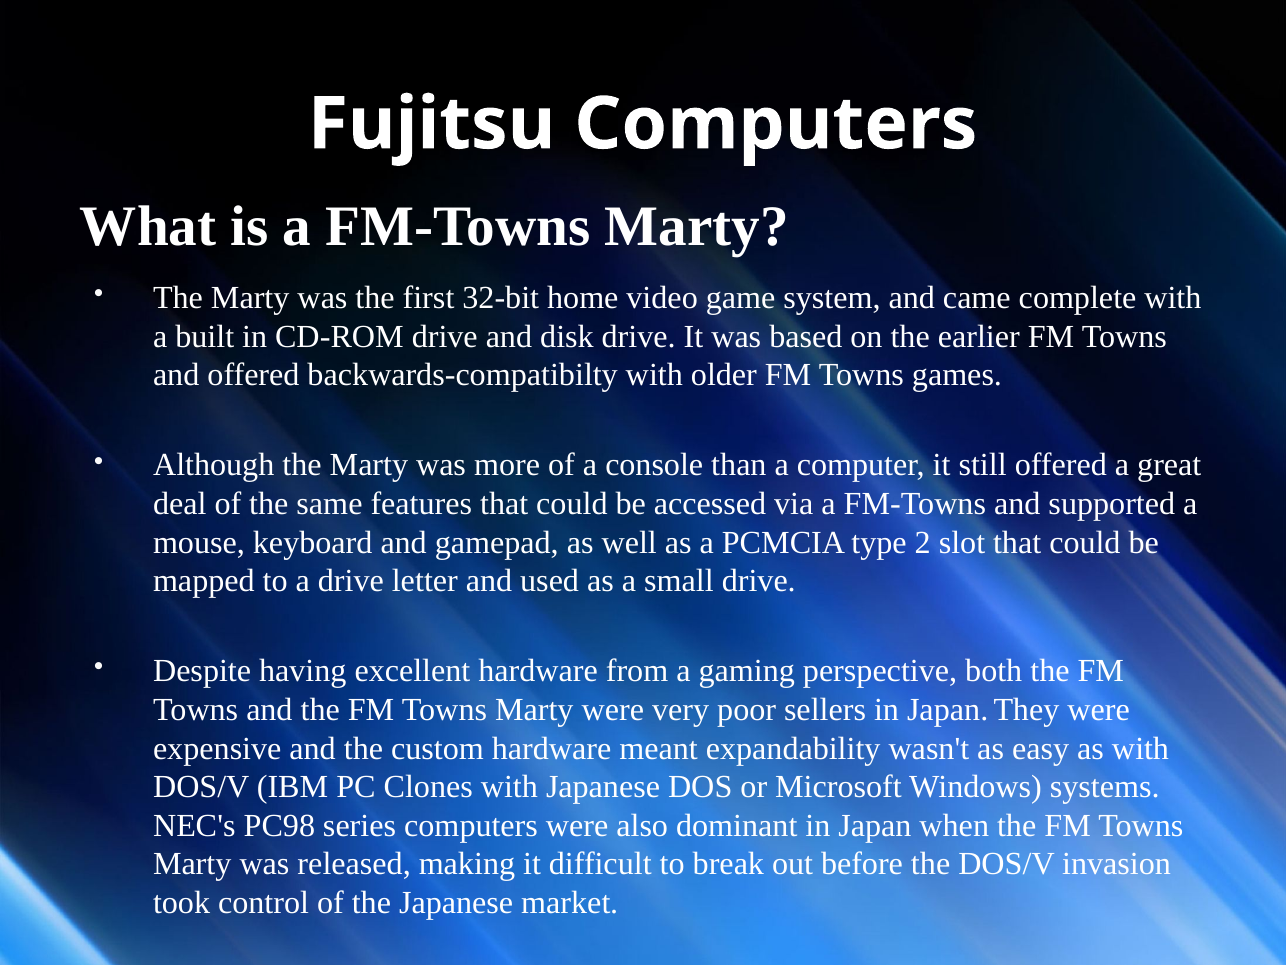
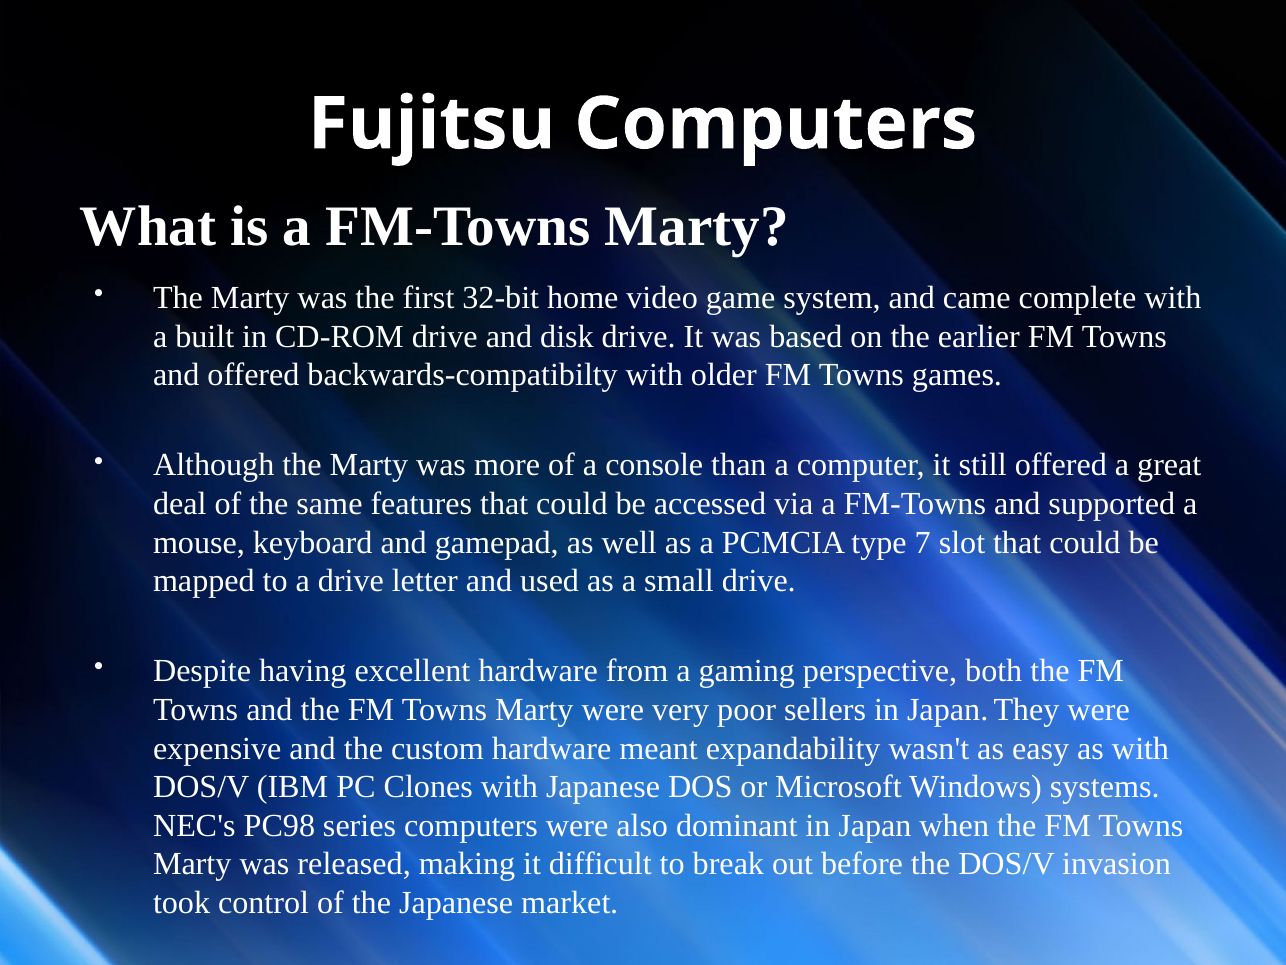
2: 2 -> 7 (923, 542)
